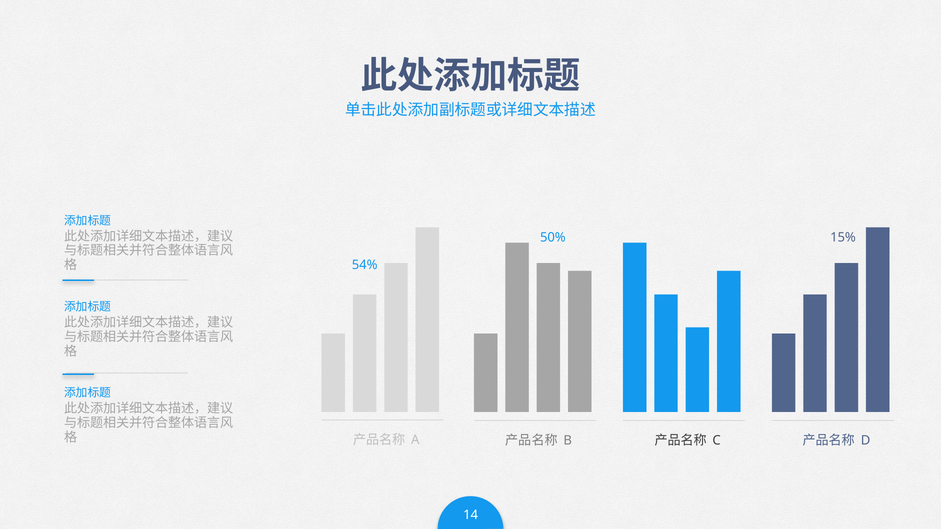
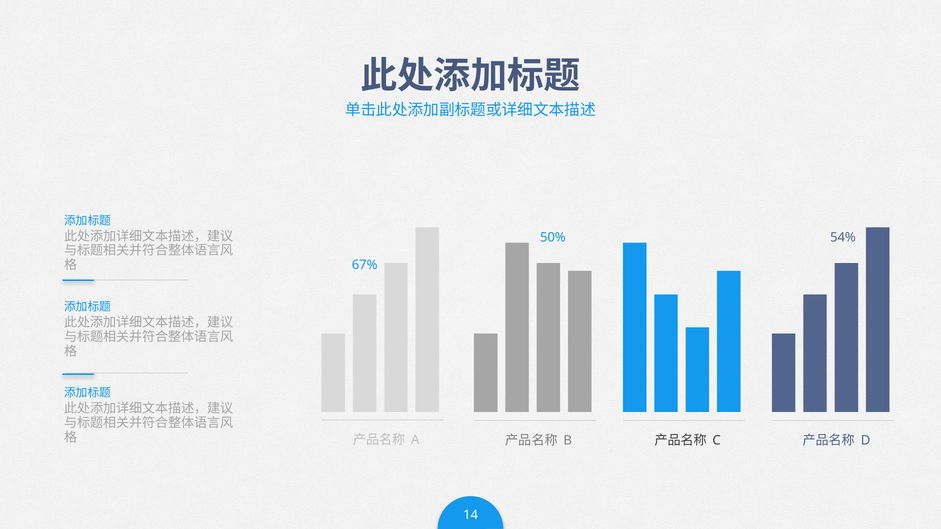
15%: 15% -> 54% (843, 237)
54%: 54% -> 67% (365, 265)
